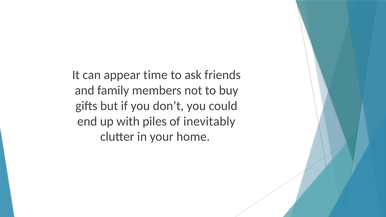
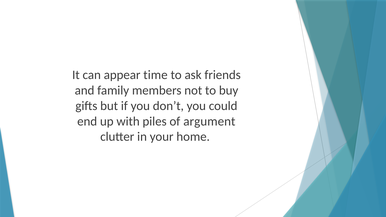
inevitably: inevitably -> argument (209, 121)
